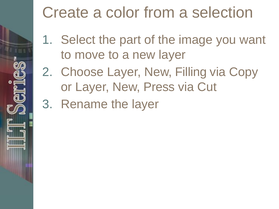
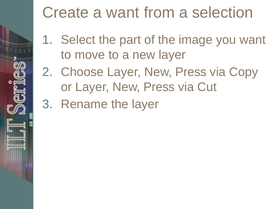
a color: color -> want (123, 13)
Choose Layer New Filling: Filling -> Press (191, 72)
